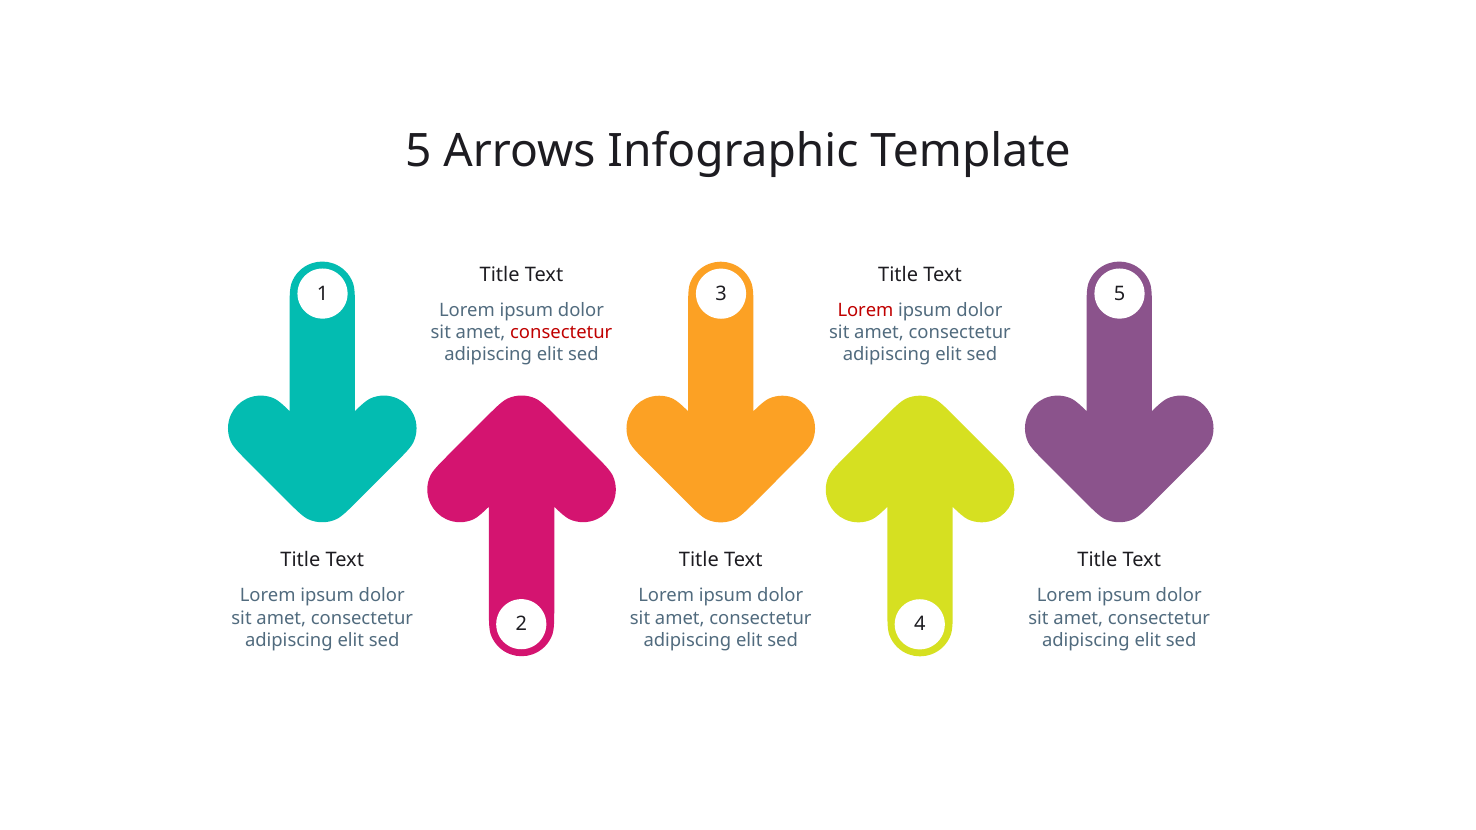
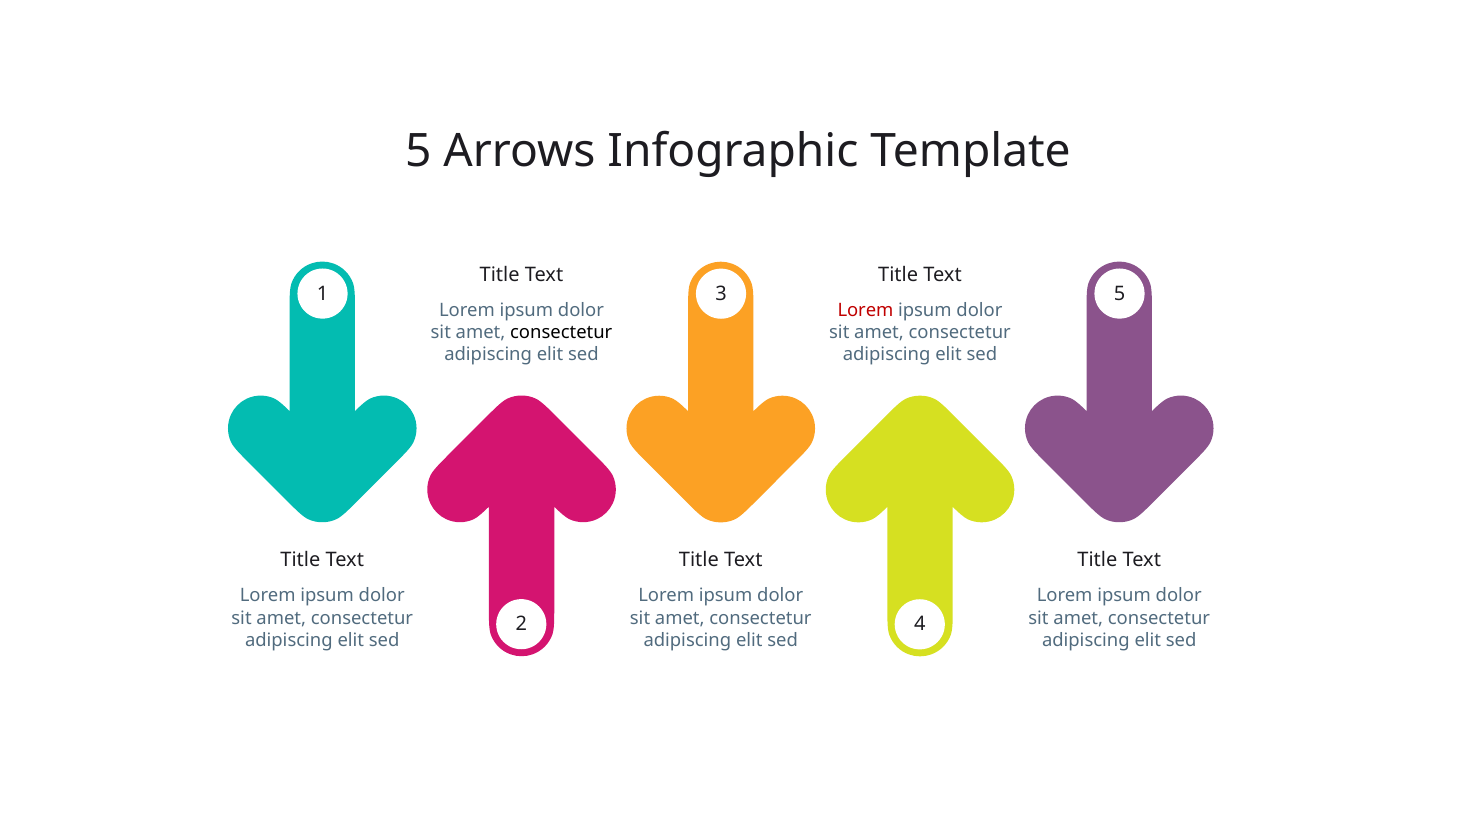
consectetur colour: red -> black (561, 333)
